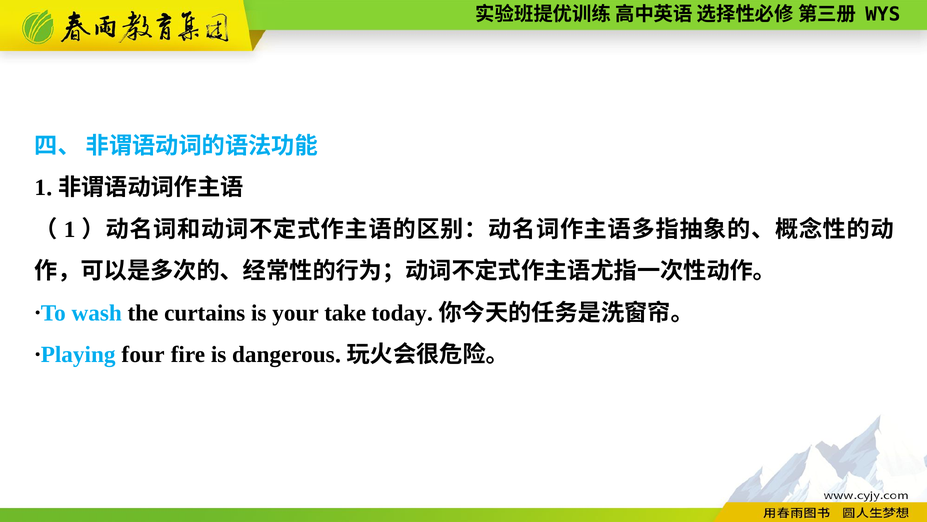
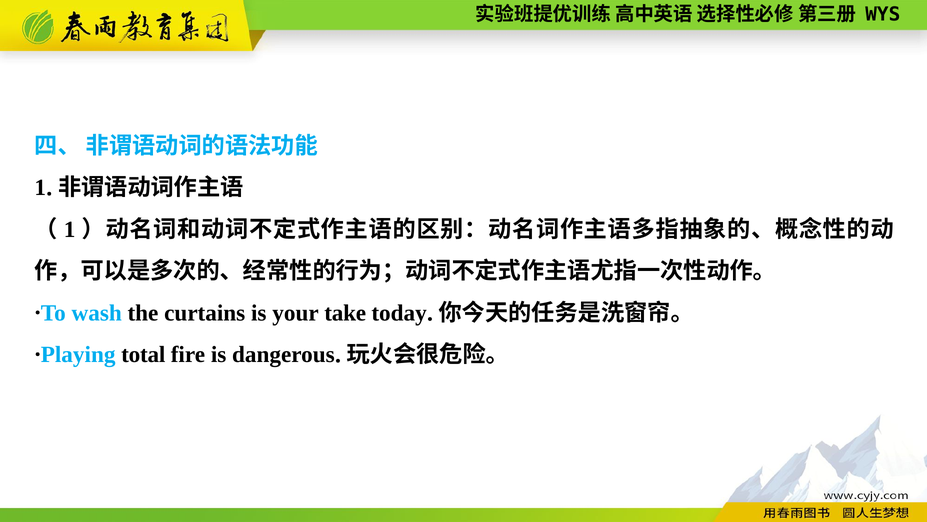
four: four -> total (143, 354)
